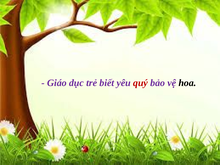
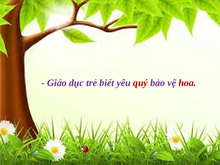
hoa colour: black -> red (187, 83)
